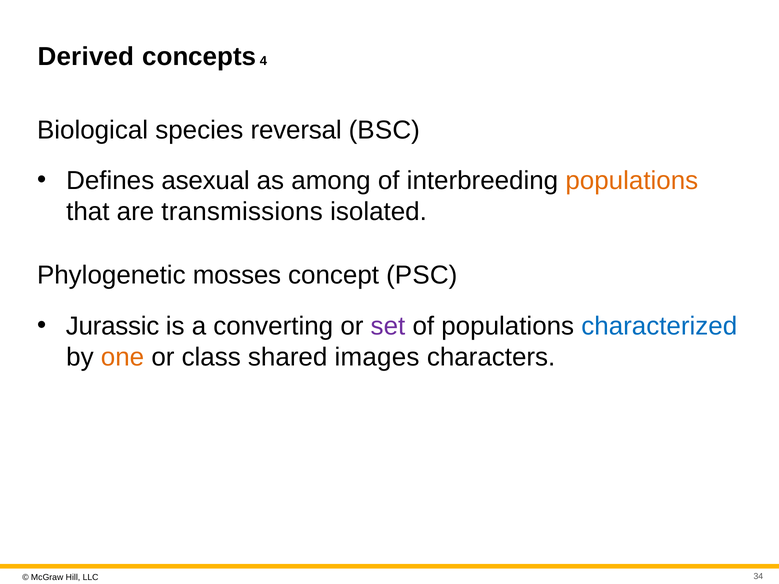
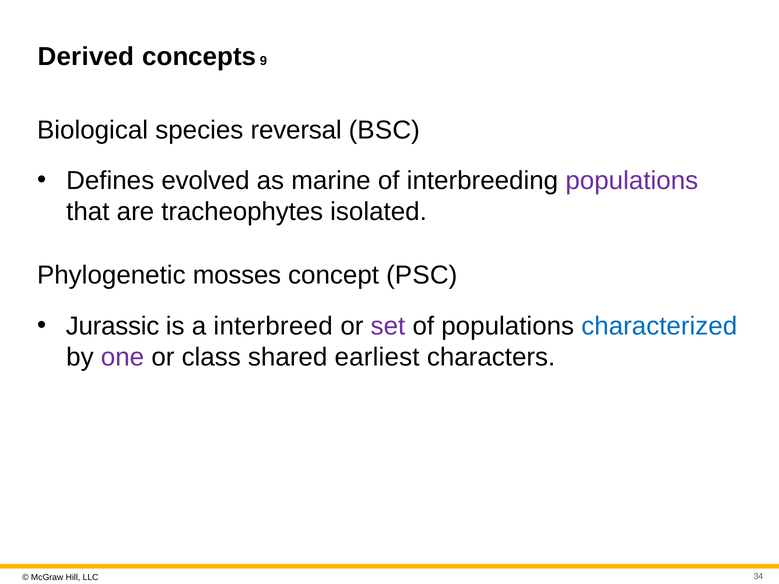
4: 4 -> 9 (263, 61)
asexual: asexual -> evolved (206, 181)
among: among -> marine (331, 181)
populations colour: orange -> purple (632, 181)
transmissions: transmissions -> tracheophytes (242, 212)
converting: converting -> interbreed (273, 326)
one colour: orange -> purple (122, 357)
images: images -> earliest (377, 357)
